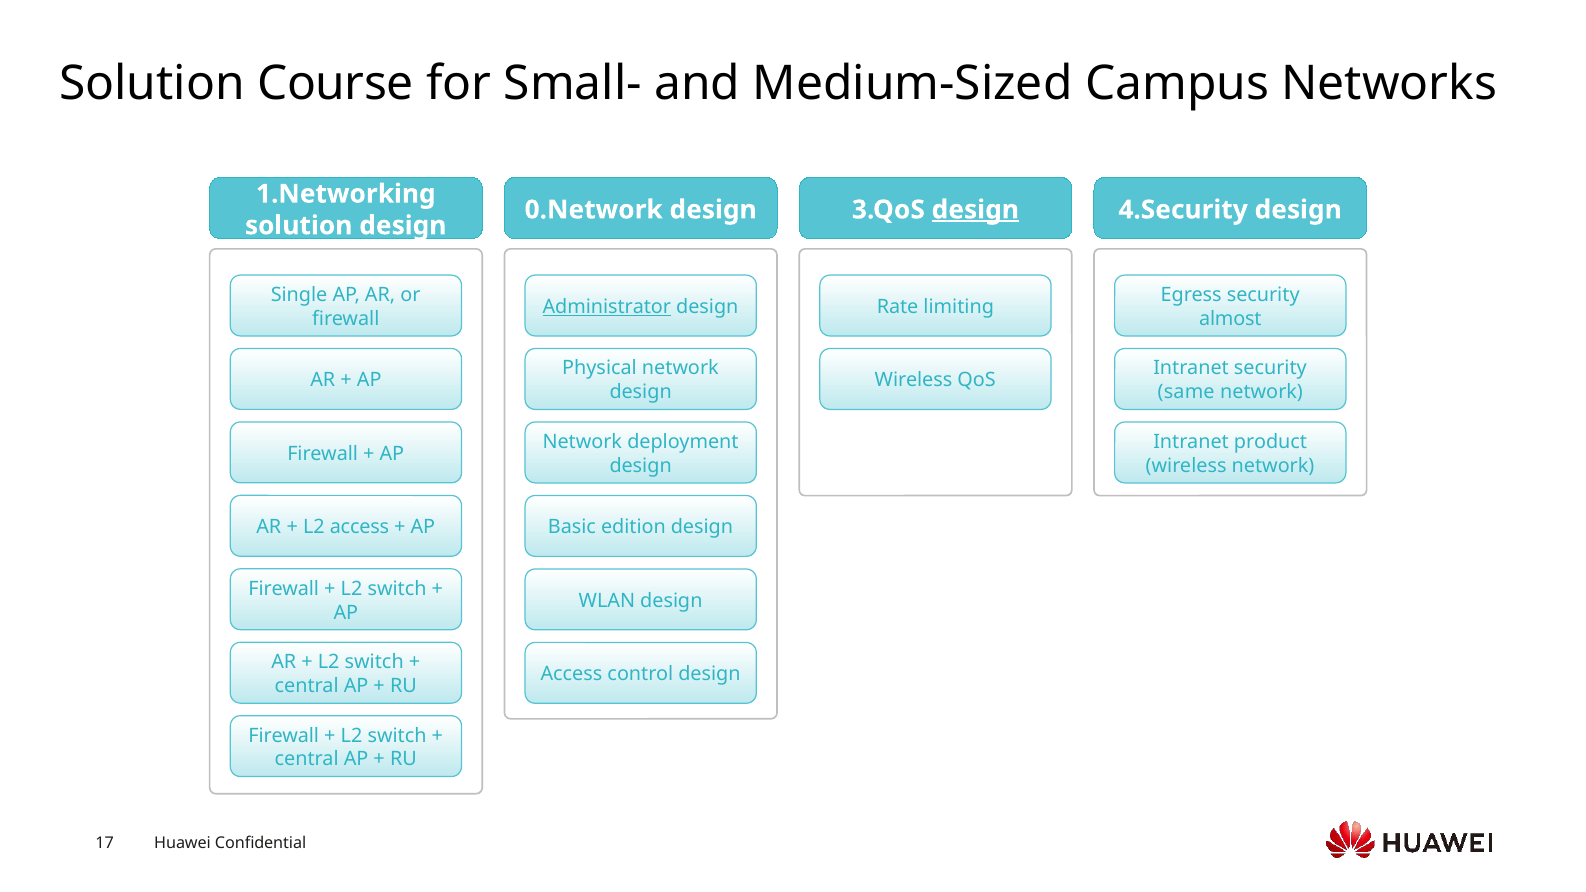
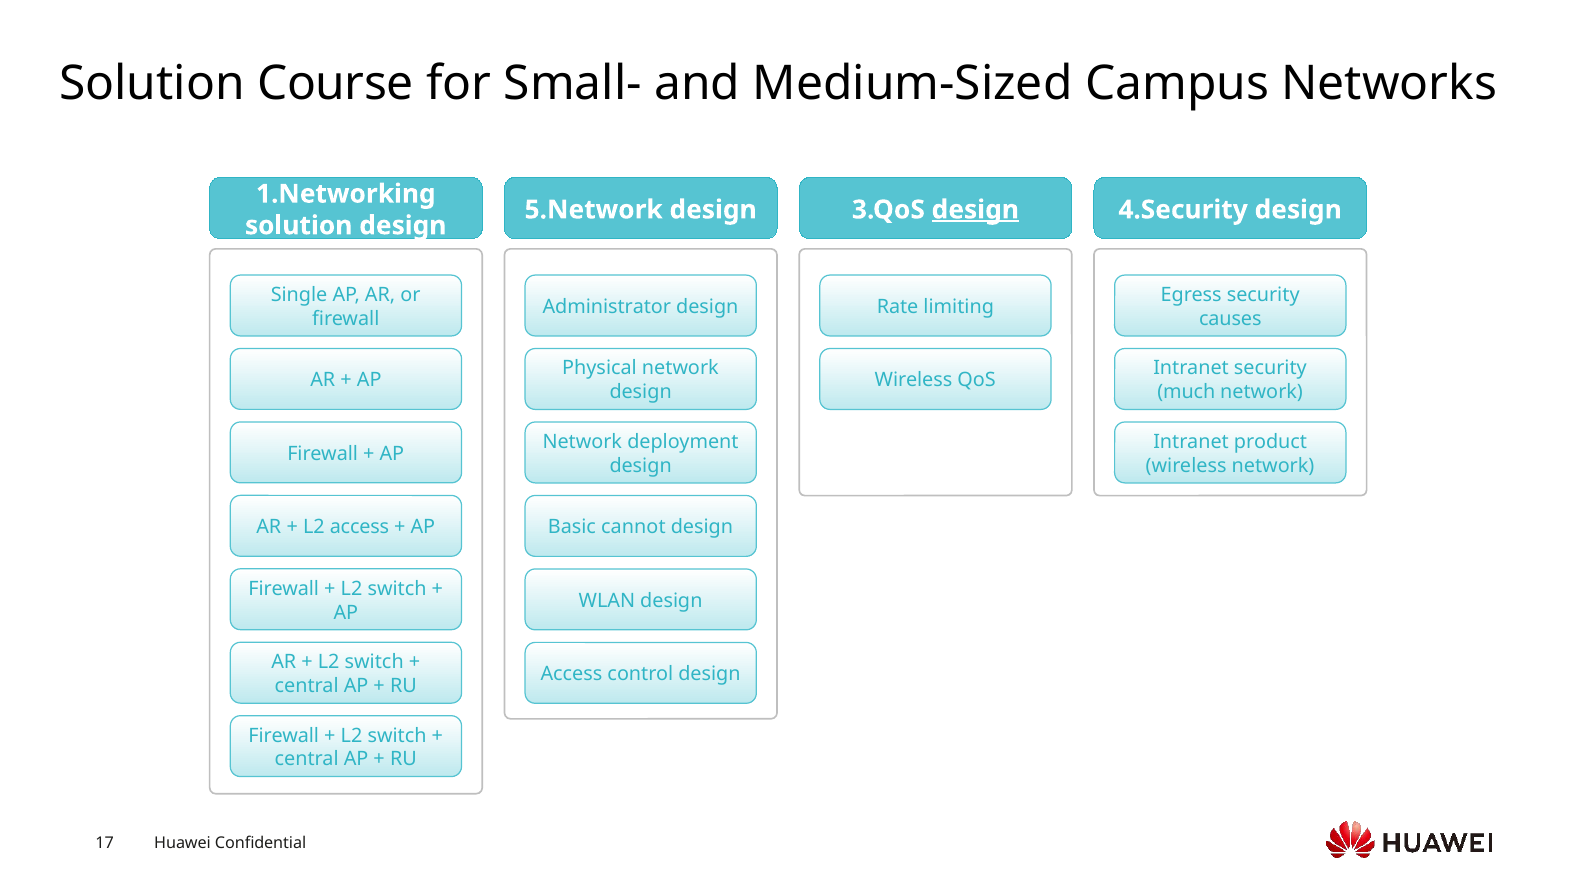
0.Network: 0.Network -> 5.Network (594, 210)
Administrator underline: present -> none (607, 307)
almost: almost -> causes (1230, 319)
same: same -> much (1186, 392)
edition: edition -> cannot (633, 527)
